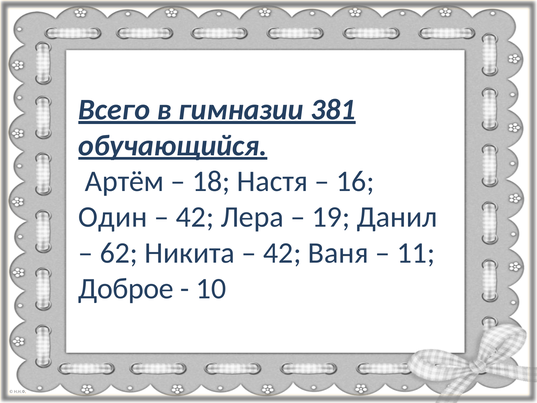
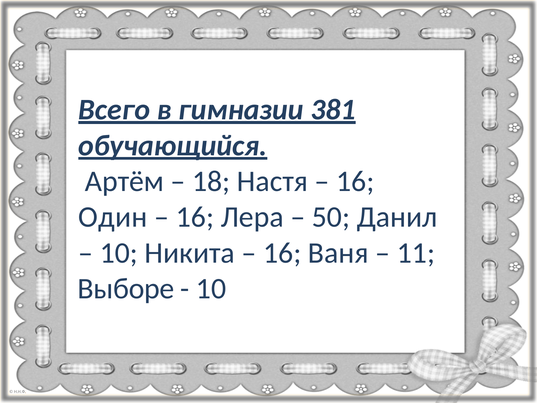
42: 42 -> 16 (195, 217)
19: 19 -> 50 (331, 217)
62: 62 -> 10 (119, 253)
42: 42 -> 16 (282, 253)
Доброе: Доброе -> Выборе (126, 289)
